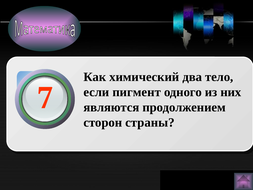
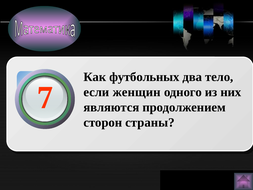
химический: химический -> футбольных (144, 77)
пигмент: пигмент -> женщин (137, 92)
